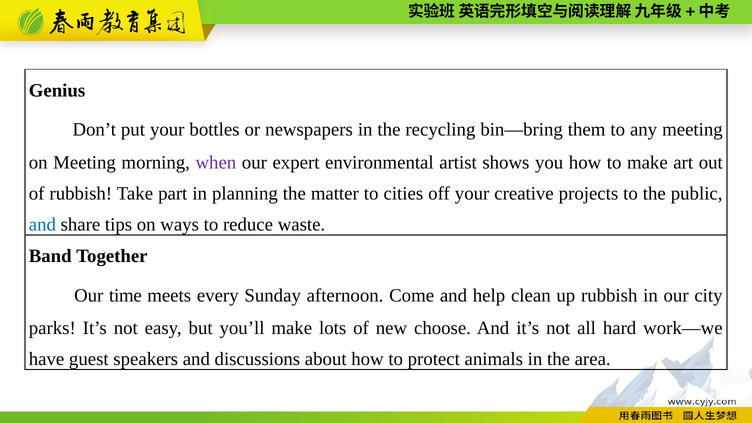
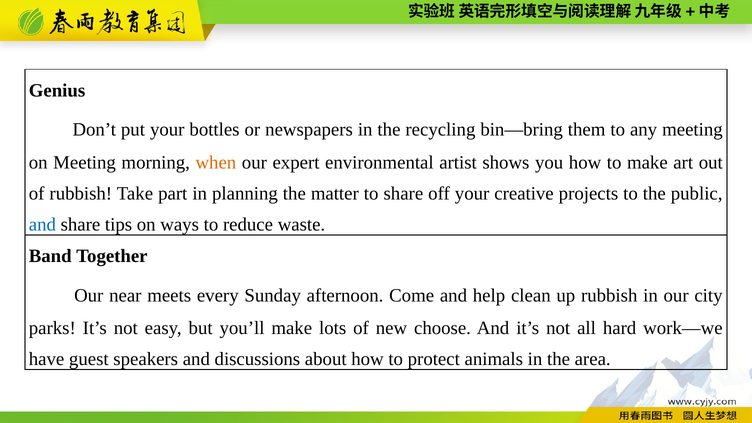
when colour: purple -> orange (216, 162)
to cities: cities -> share (403, 194)
time: time -> near (125, 295)
